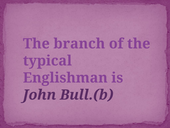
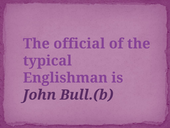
branch: branch -> official (79, 44)
